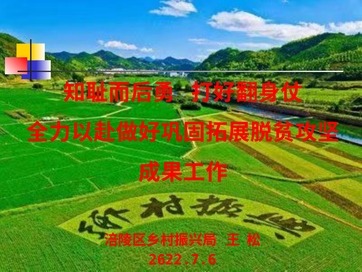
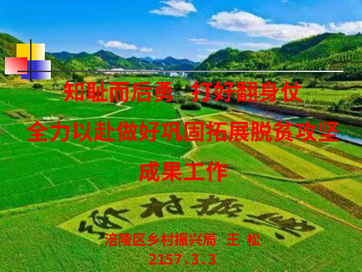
2622.7.6: 2622.7.6 -> 2157.3.3 (182, 259)
